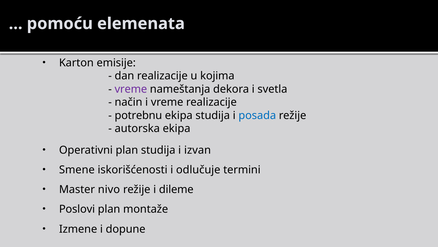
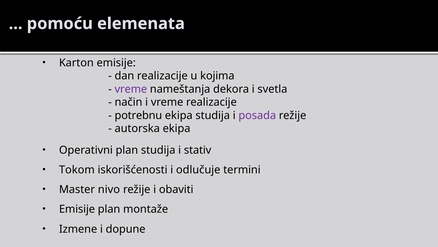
posada colour: blue -> purple (257, 115)
izvan: izvan -> stativ (198, 150)
Smene: Smene -> Tokom (77, 169)
dileme: dileme -> obaviti (176, 189)
Poslovi: Poslovi -> Emisije (77, 209)
